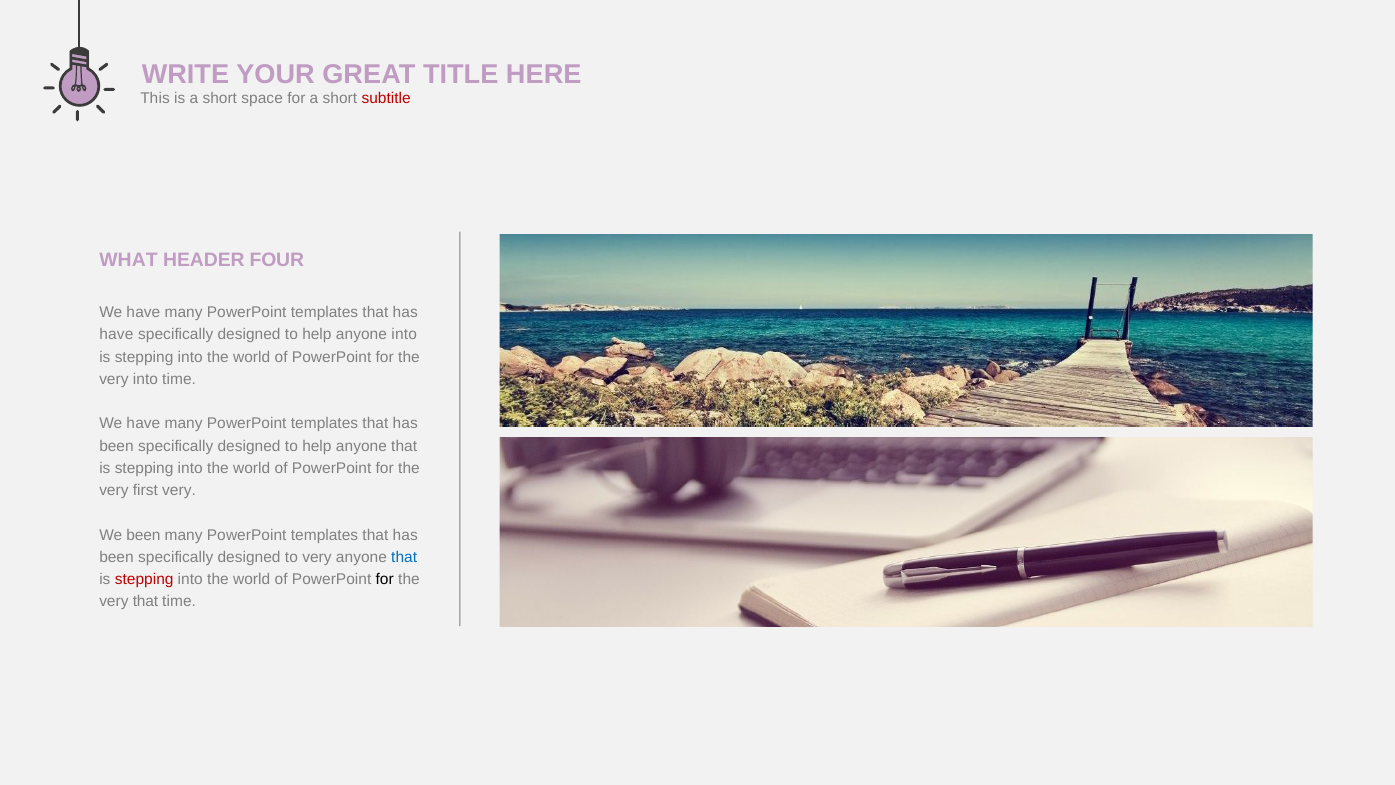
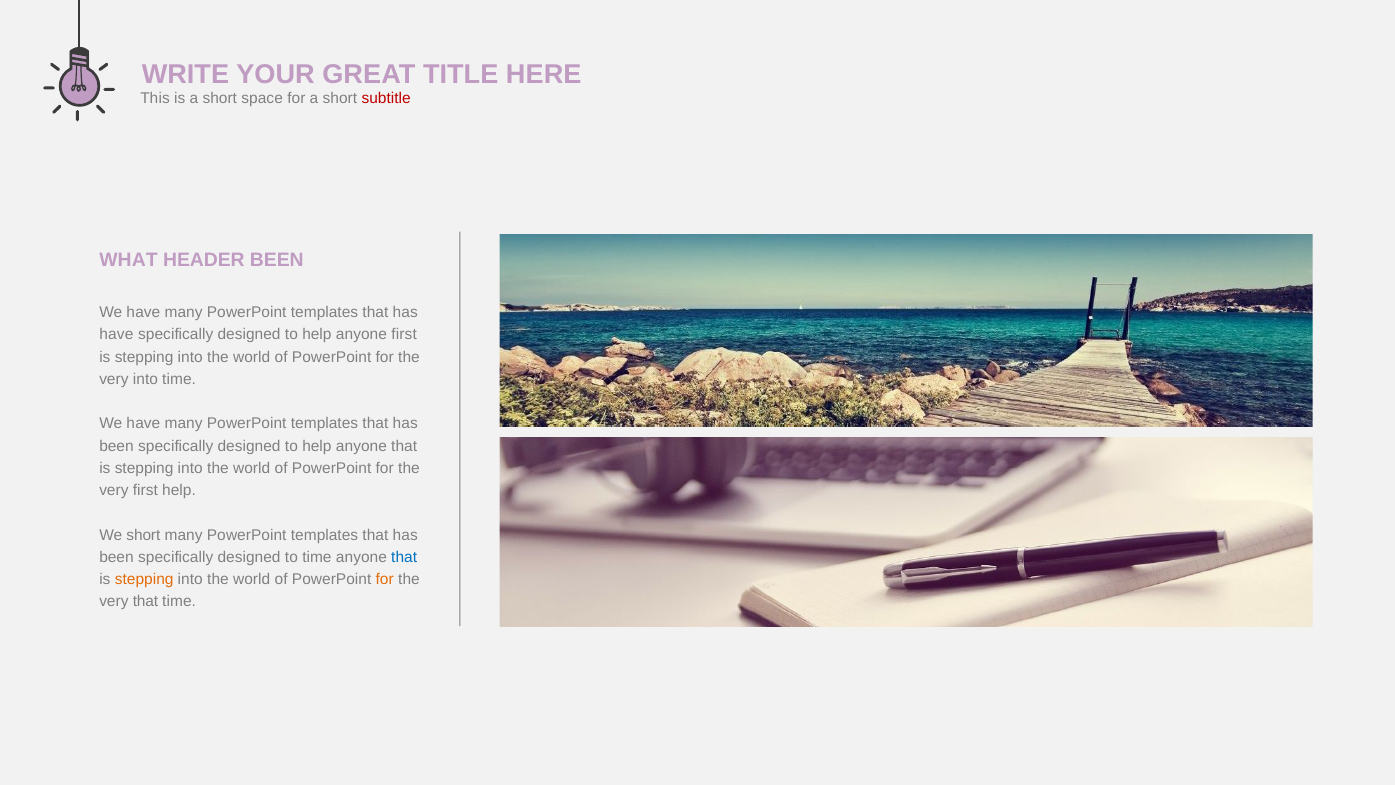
HEADER FOUR: FOUR -> BEEN (277, 260)
anyone into: into -> first (404, 334)
first very: very -> help (179, 490)
We been: been -> short (143, 535)
to very: very -> time (317, 557)
stepping colour: red -> orange (144, 579)
for colour: black -> orange (385, 579)
